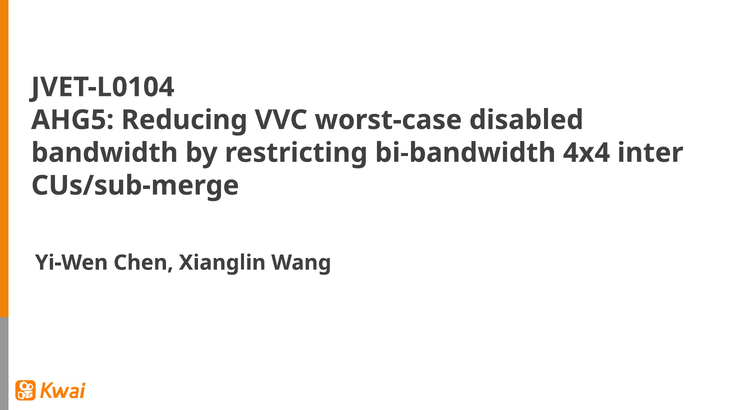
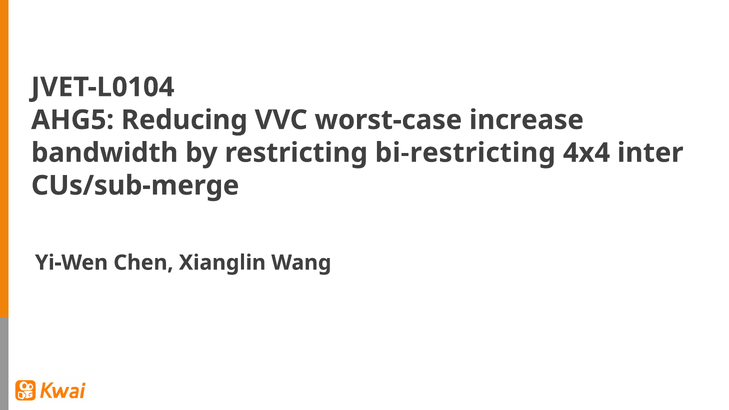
disabled: disabled -> increase (526, 120)
bi-bandwidth: bi-bandwidth -> bi-restricting (465, 153)
